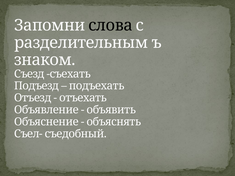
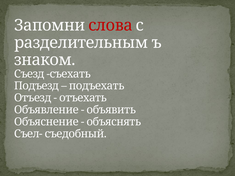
слова colour: black -> red (111, 25)
